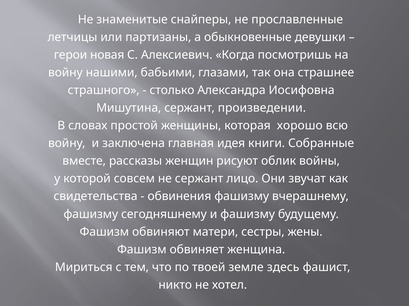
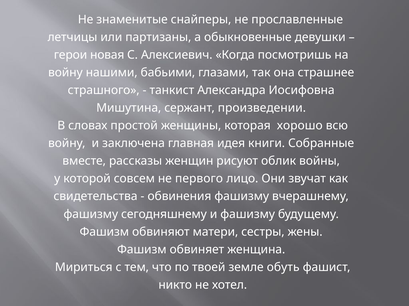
столько: столько -> танкист (172, 91)
не сержант: сержант -> первого (199, 179)
здесь: здесь -> обуть (283, 268)
